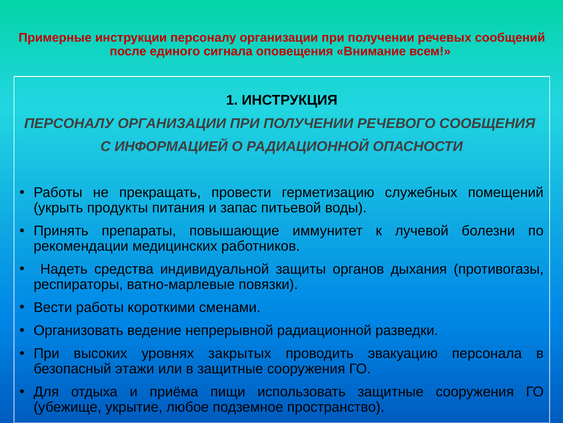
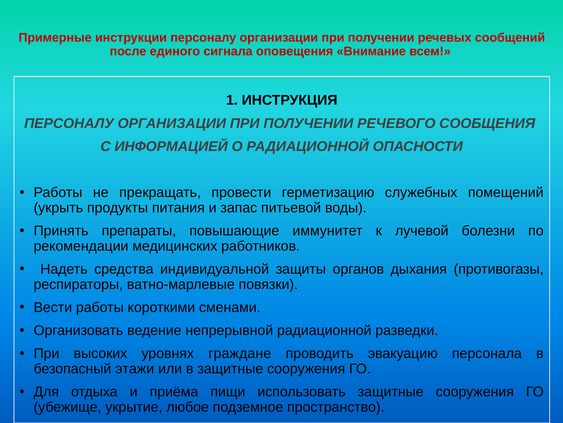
закрытых: закрытых -> граждане (240, 353)
